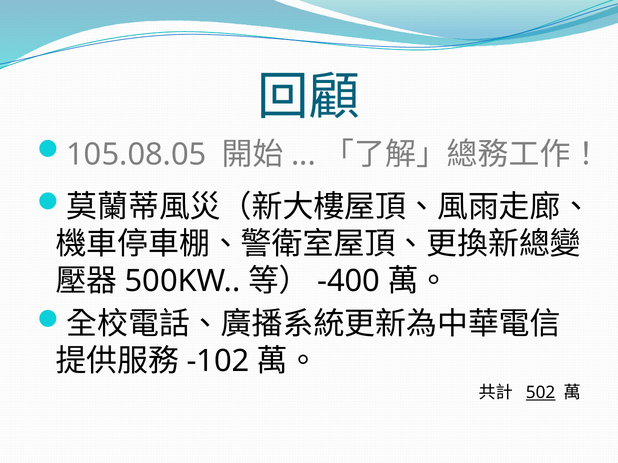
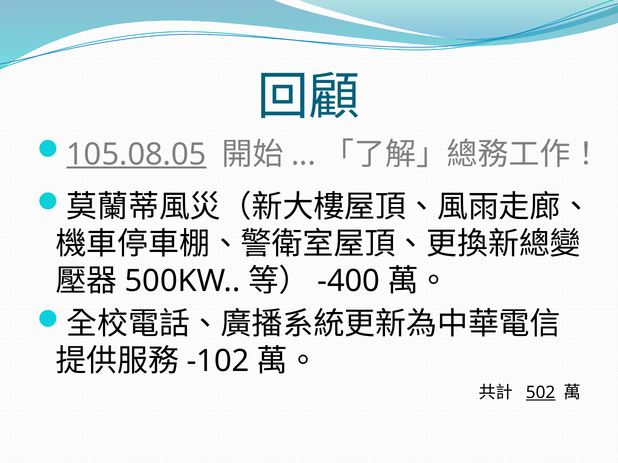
105.08.05 underline: none -> present (136, 155)
